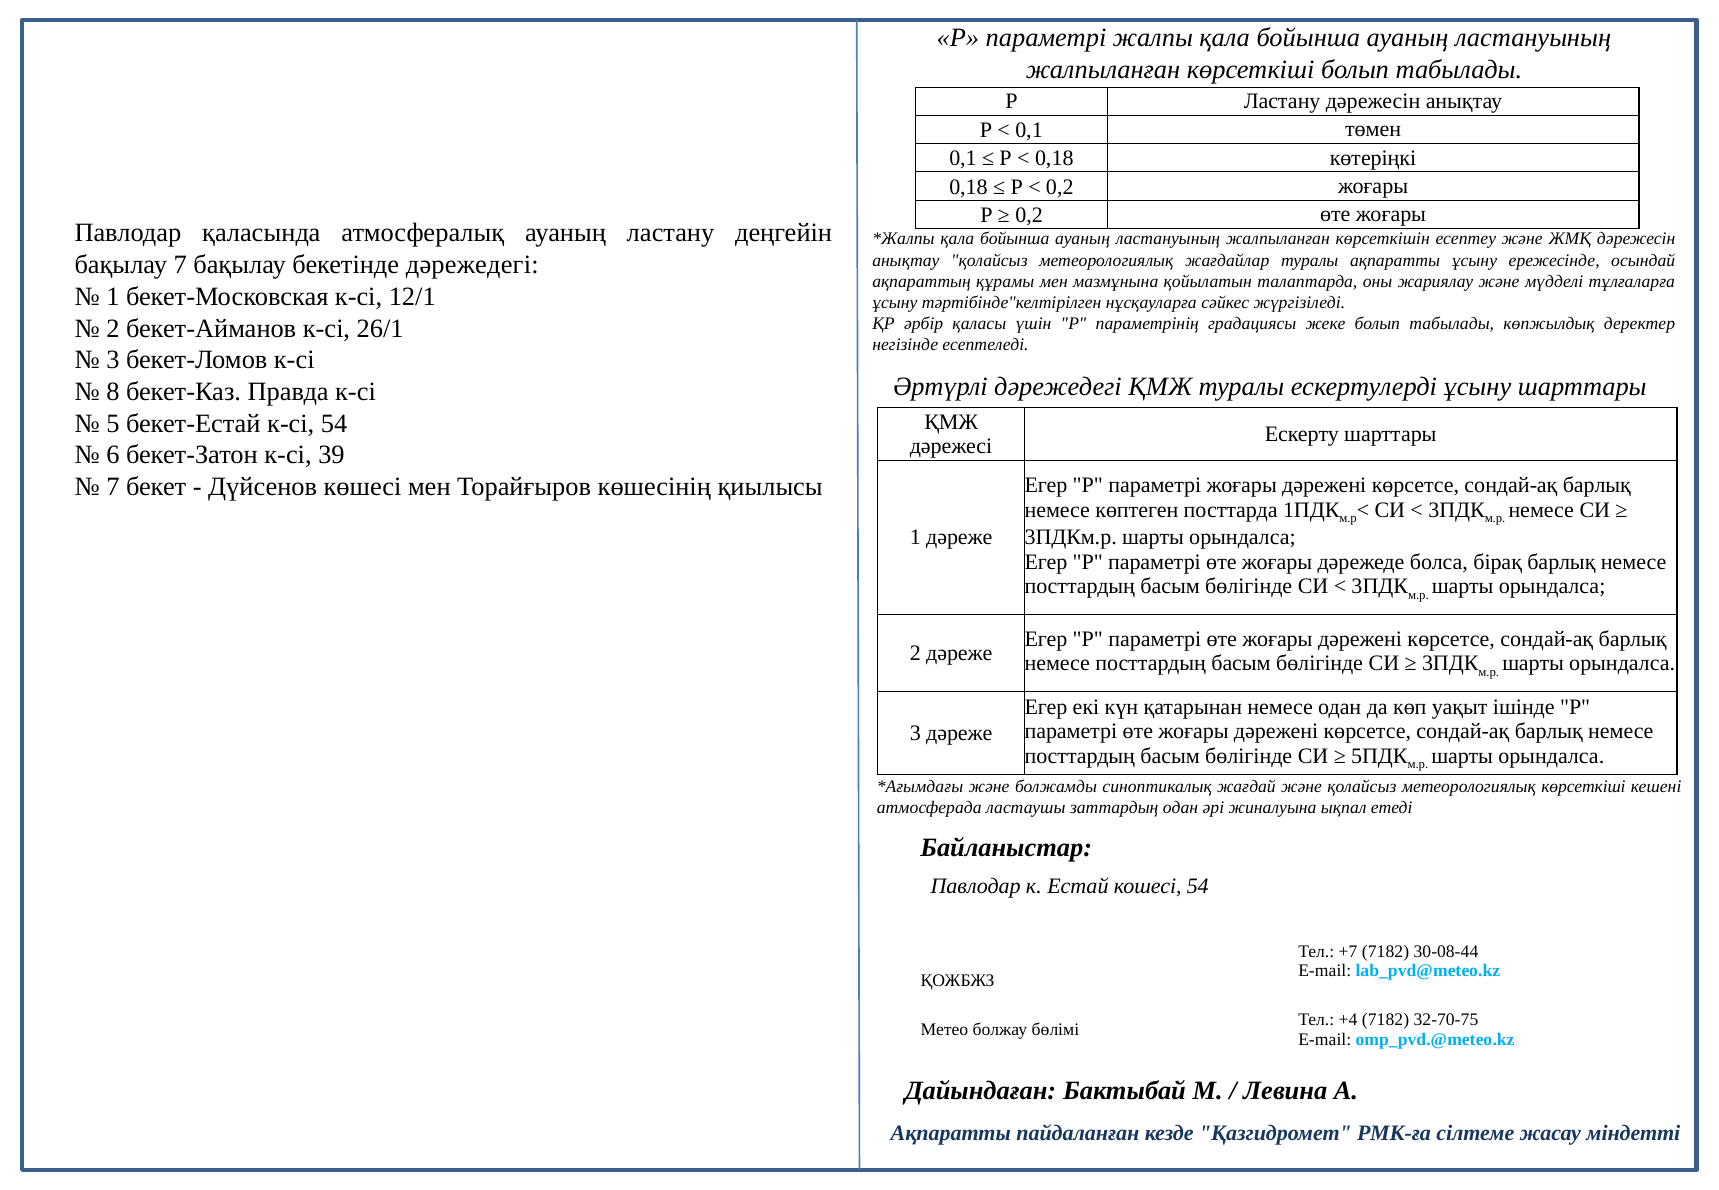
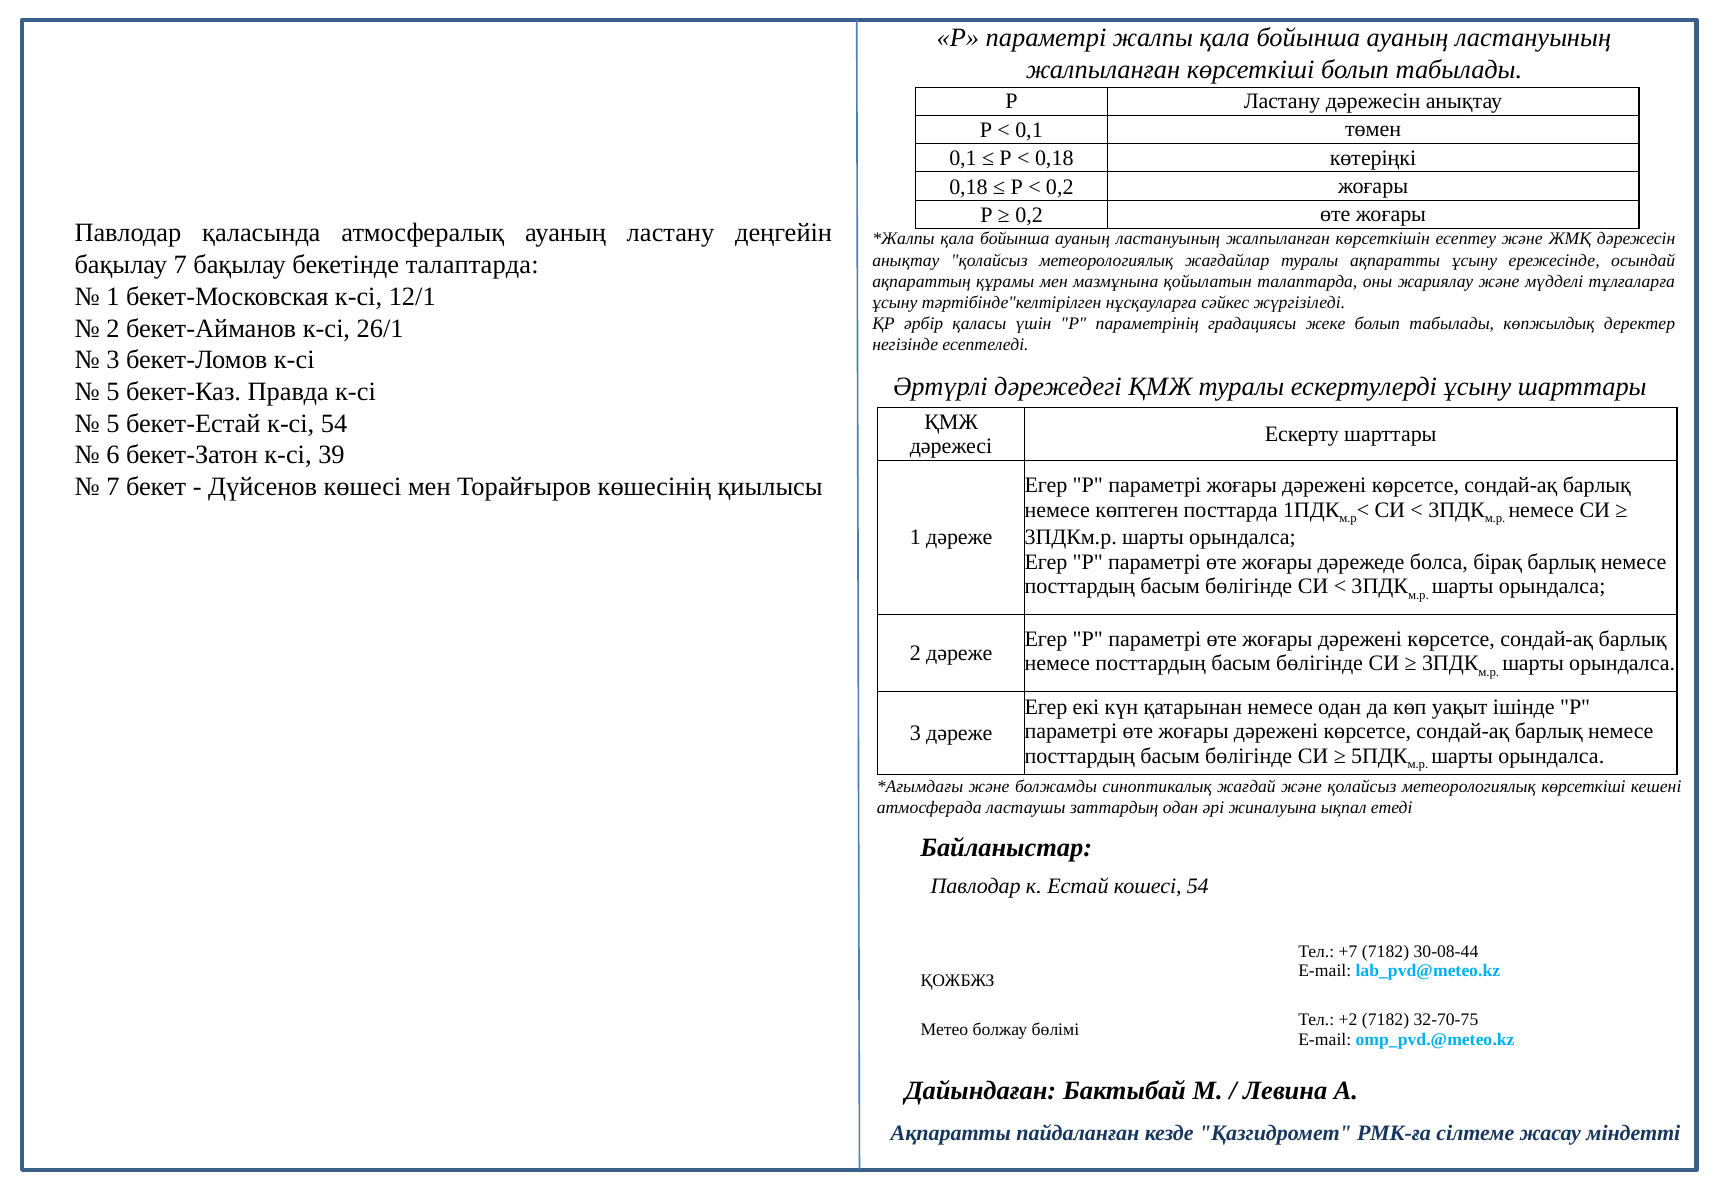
бекетінде дәрежедегі: дәрежедегі -> талаптарда (472, 265)
8: 8 -> 5 (113, 392)
+4: +4 -> +2 (1348, 1020)
